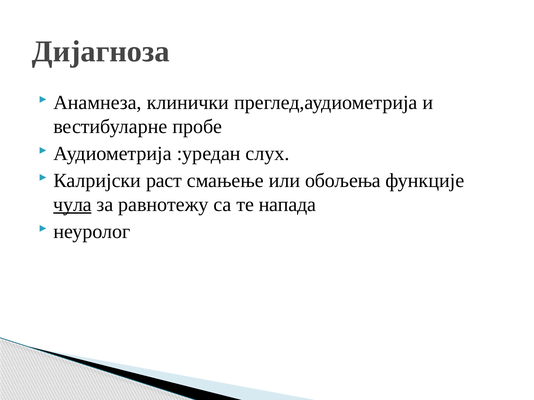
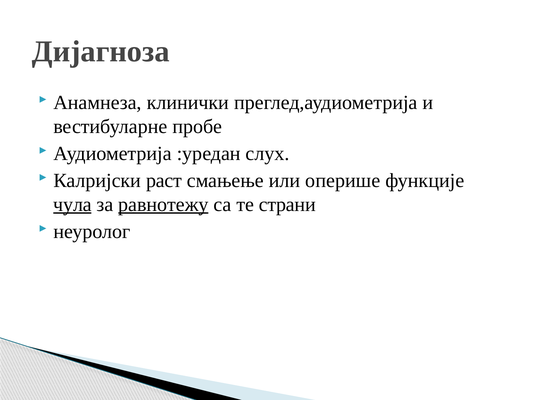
обољења: обољења -> оперише (343, 181)
равнотежу underline: none -> present (163, 205)
напада: напада -> страни (287, 205)
